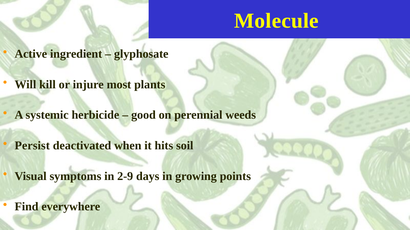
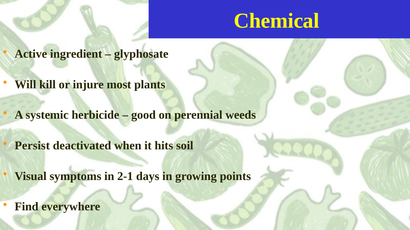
Molecule: Molecule -> Chemical (277, 21)
2-9: 2-9 -> 2-1 (125, 177)
